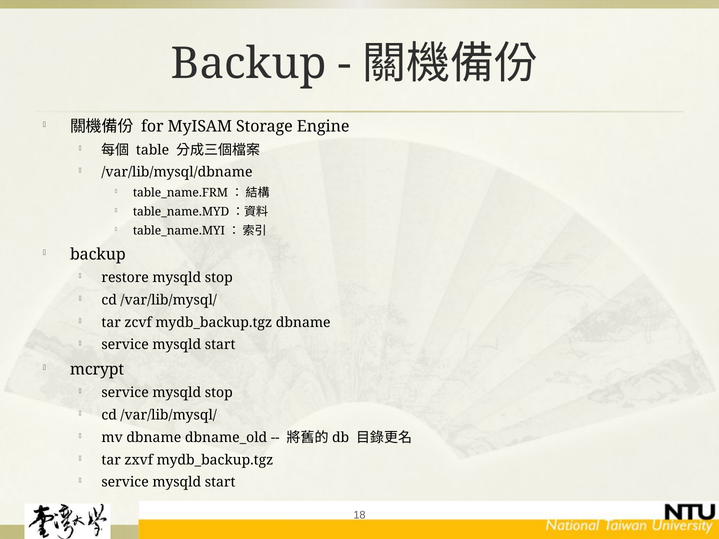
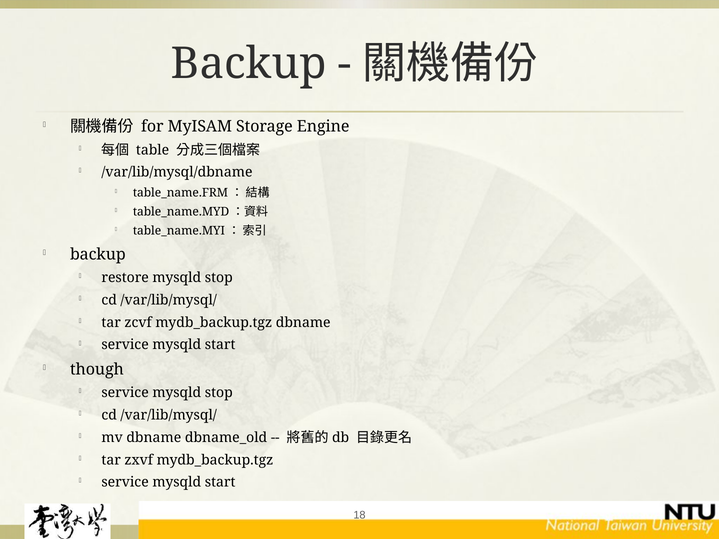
mcrypt: mcrypt -> though (97, 370)
